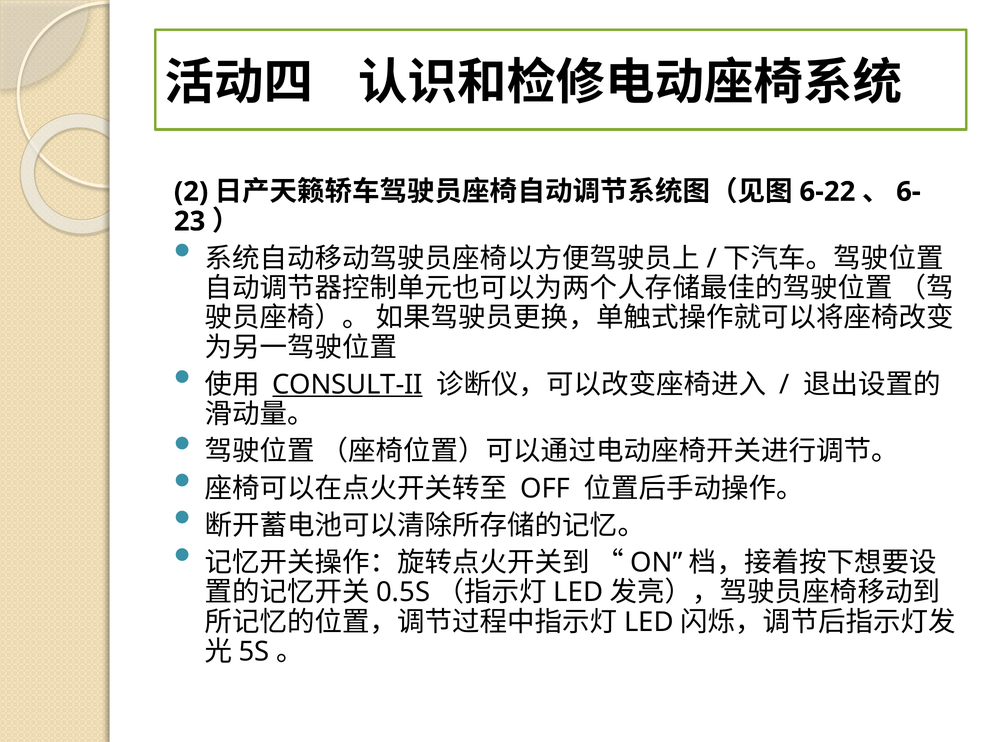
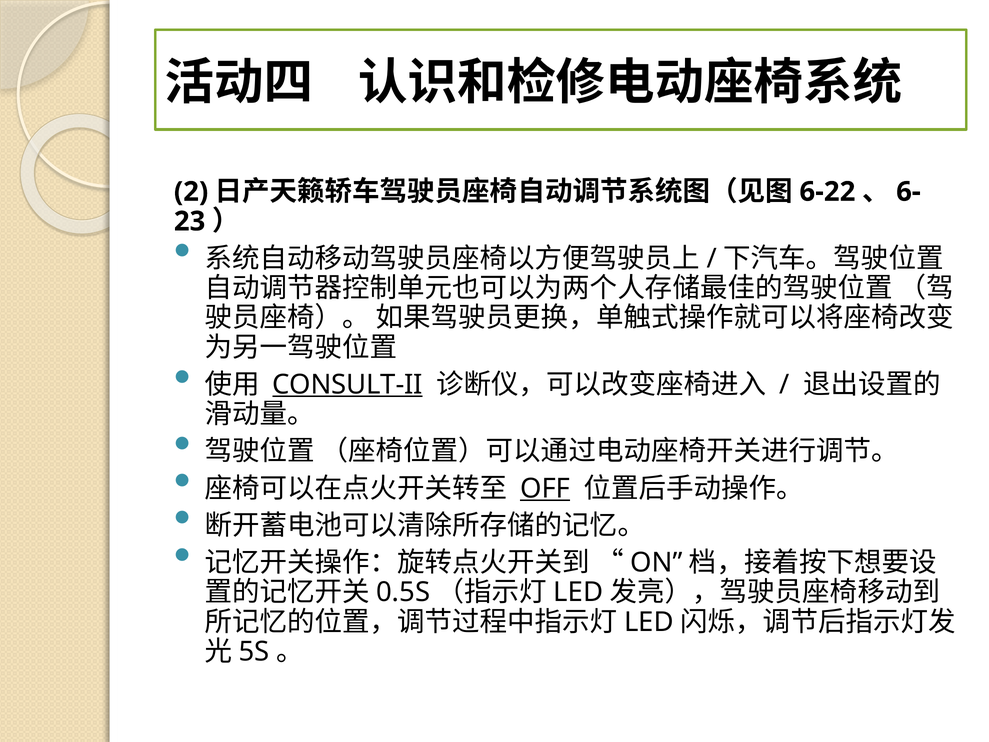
OFF underline: none -> present (545, 488)
